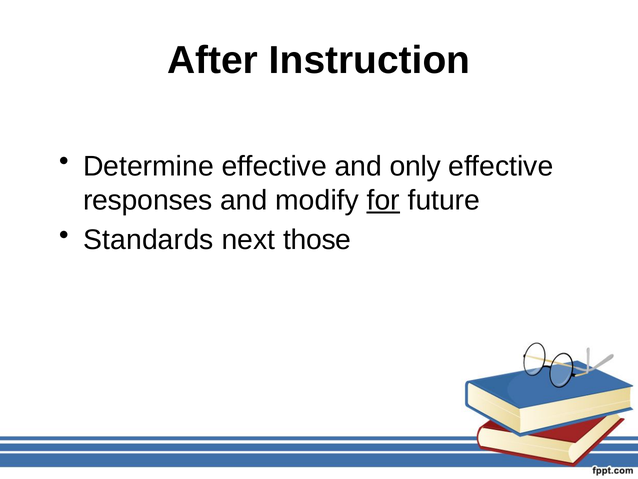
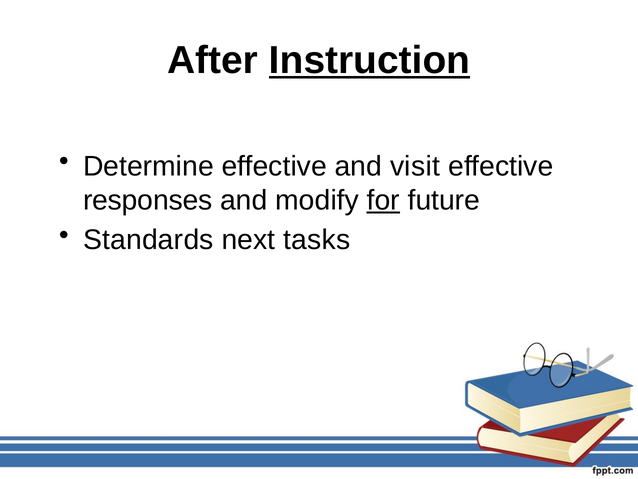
Instruction underline: none -> present (370, 60)
only: only -> visit (415, 166)
those: those -> tasks (317, 240)
